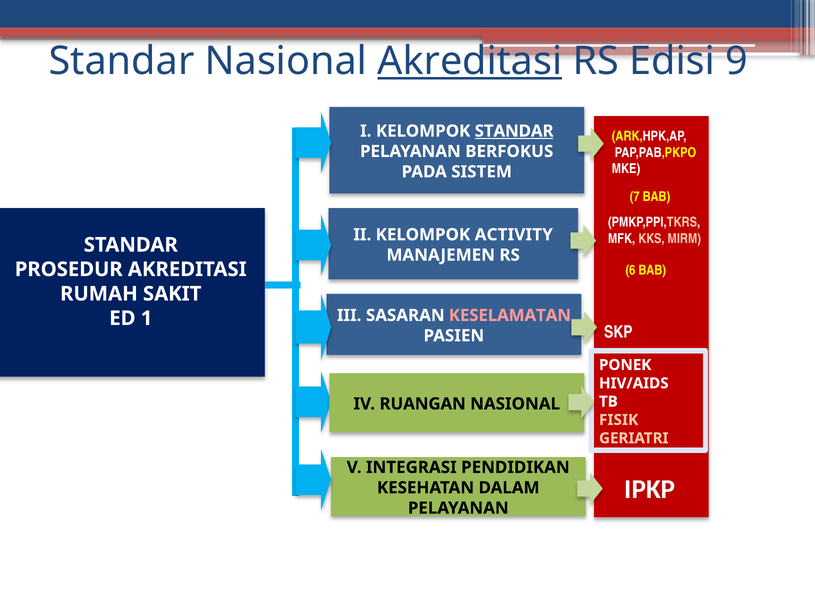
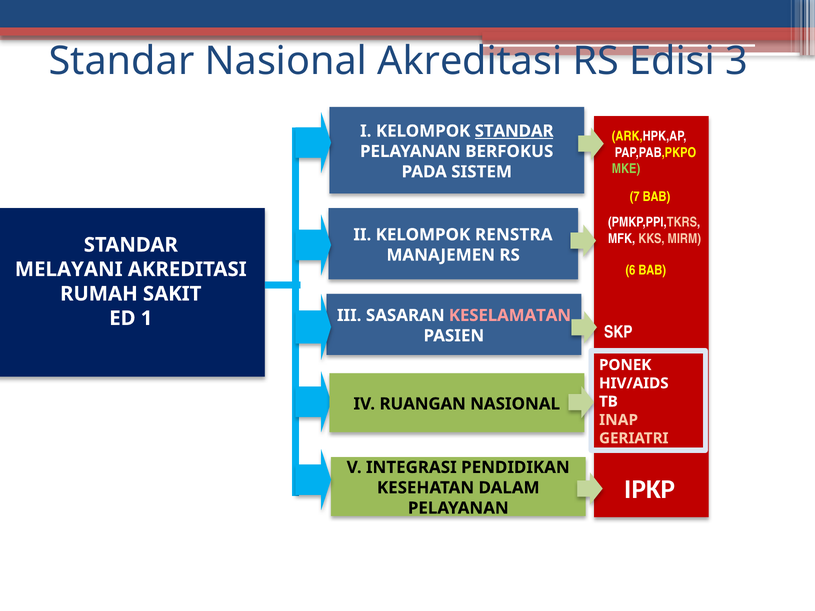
Akreditasi underline: present -> none (470, 61)
9: 9 -> 3 (737, 61)
MKE colour: white -> light green (626, 169)
ACTIVITY: ACTIVITY -> RENSTRA (514, 235)
PROSEDUR: PROSEDUR -> MELAYANI (69, 269)
FISIK: FISIK -> INAP (619, 420)
